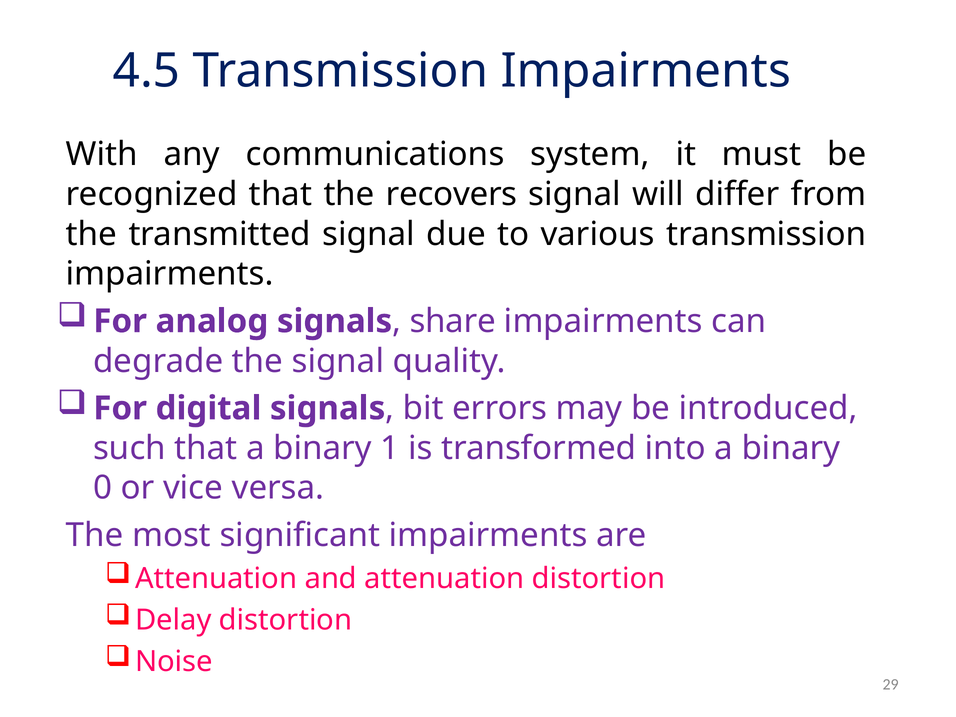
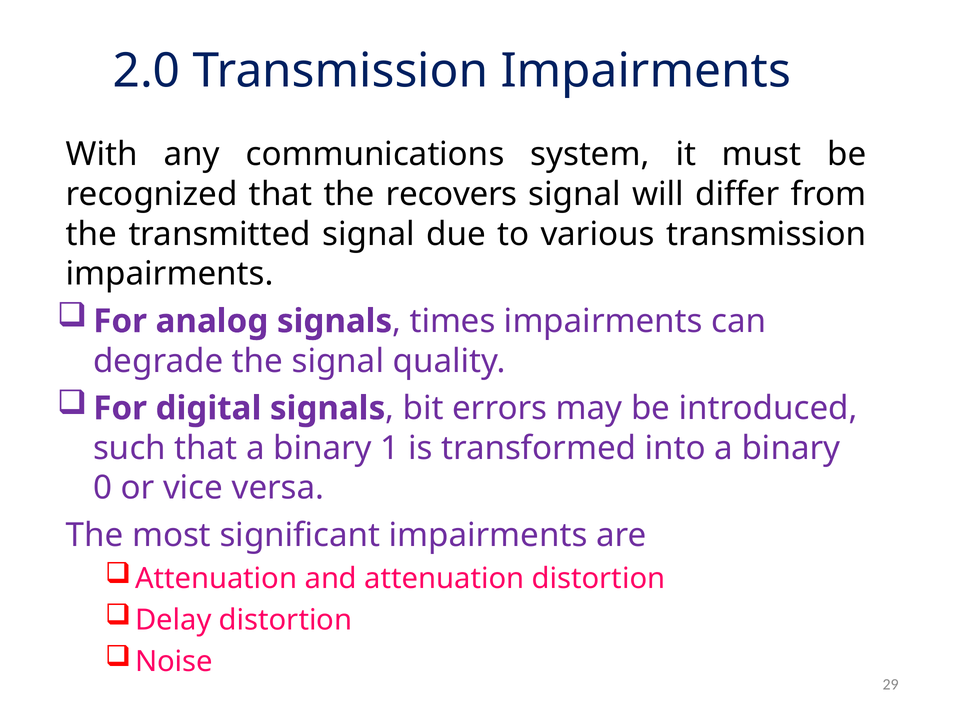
4.5: 4.5 -> 2.0 (146, 71)
share: share -> times (453, 321)
